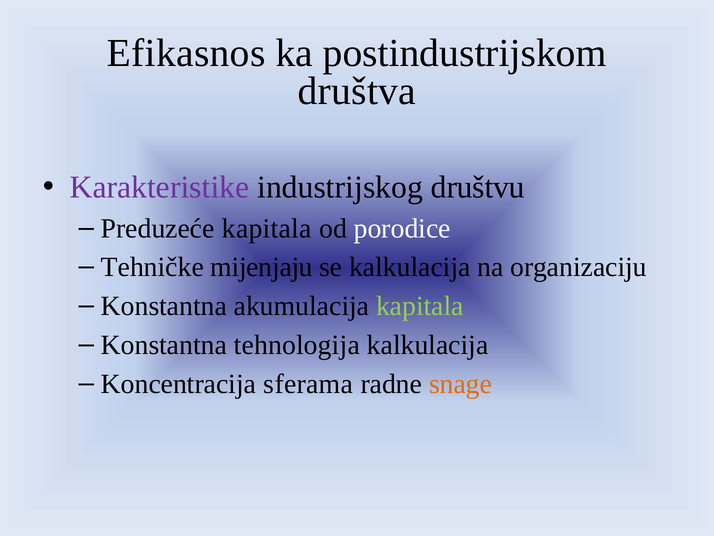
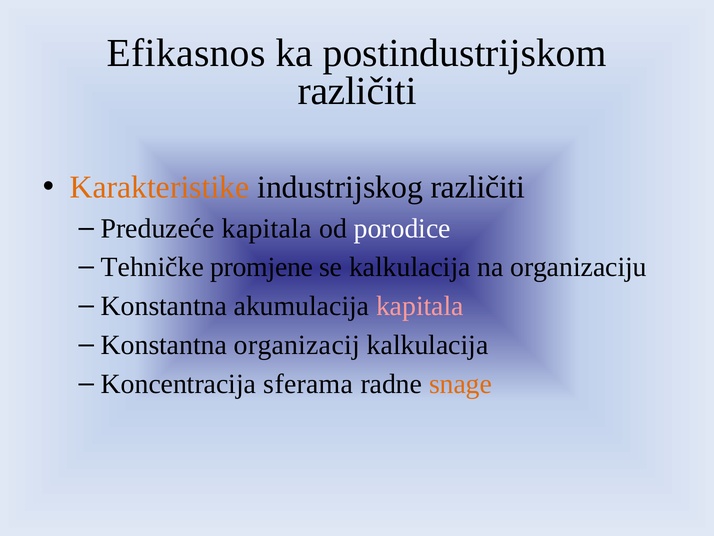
društva: društva -> različiti (357, 91)
Karakteristike colour: purple -> orange (159, 187)
industrijskog društvu: društvu -> različiti (478, 187)
mijenjaju: mijenjaju -> promjene (262, 267)
kapitala colour: light green -> pink (420, 306)
tehnologija: tehnologija -> organizacij (297, 345)
